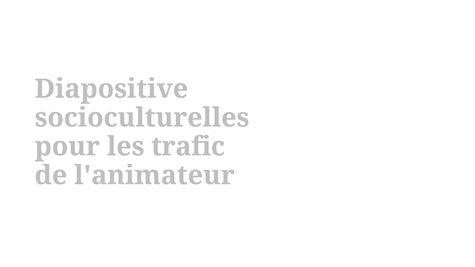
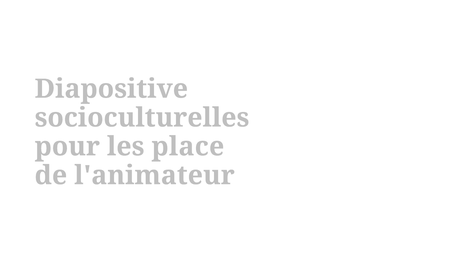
trafic: trafic -> place (188, 147)
